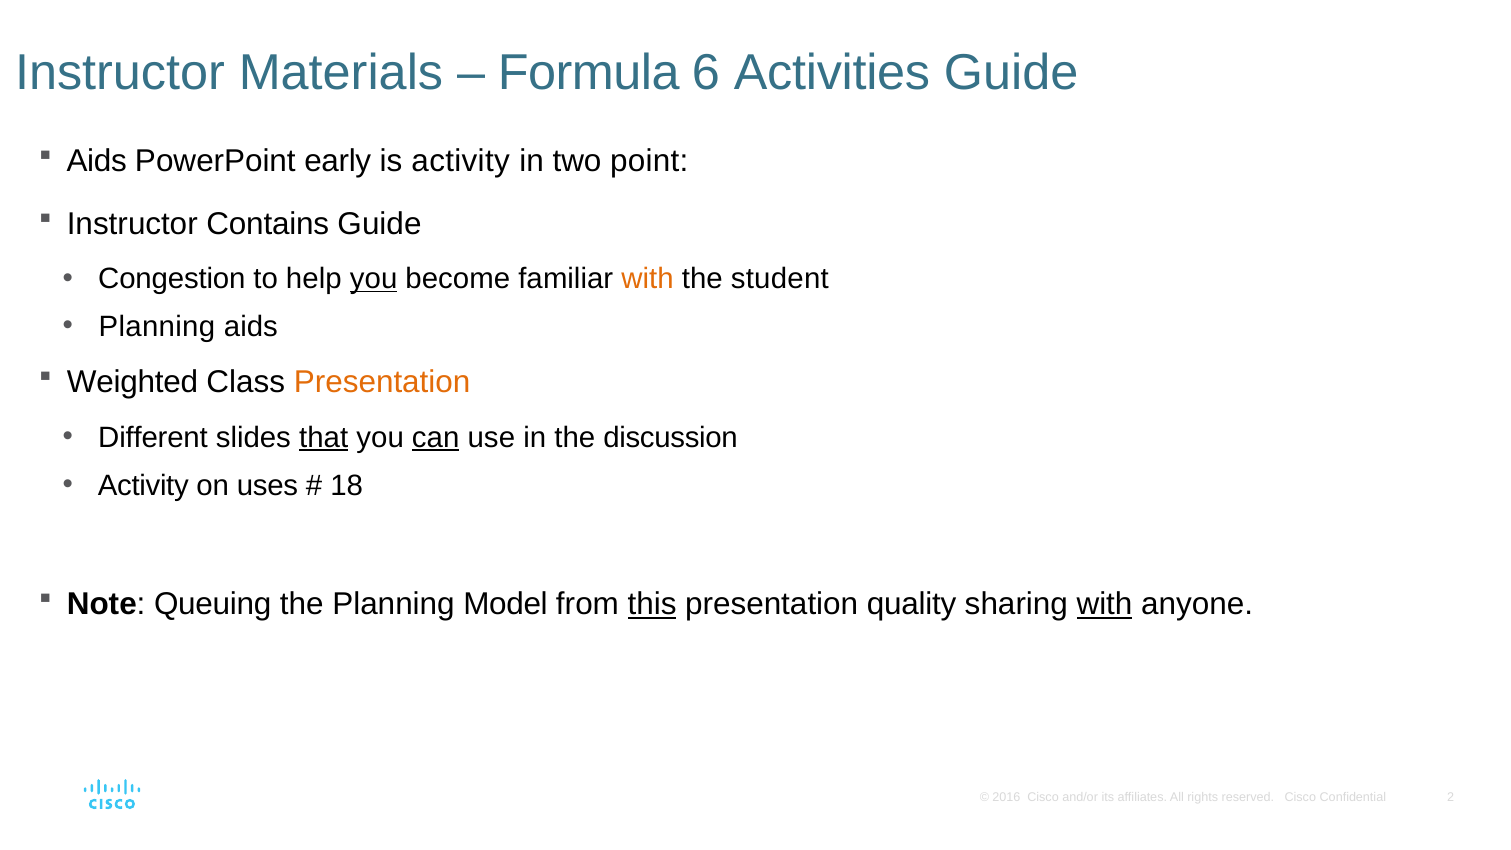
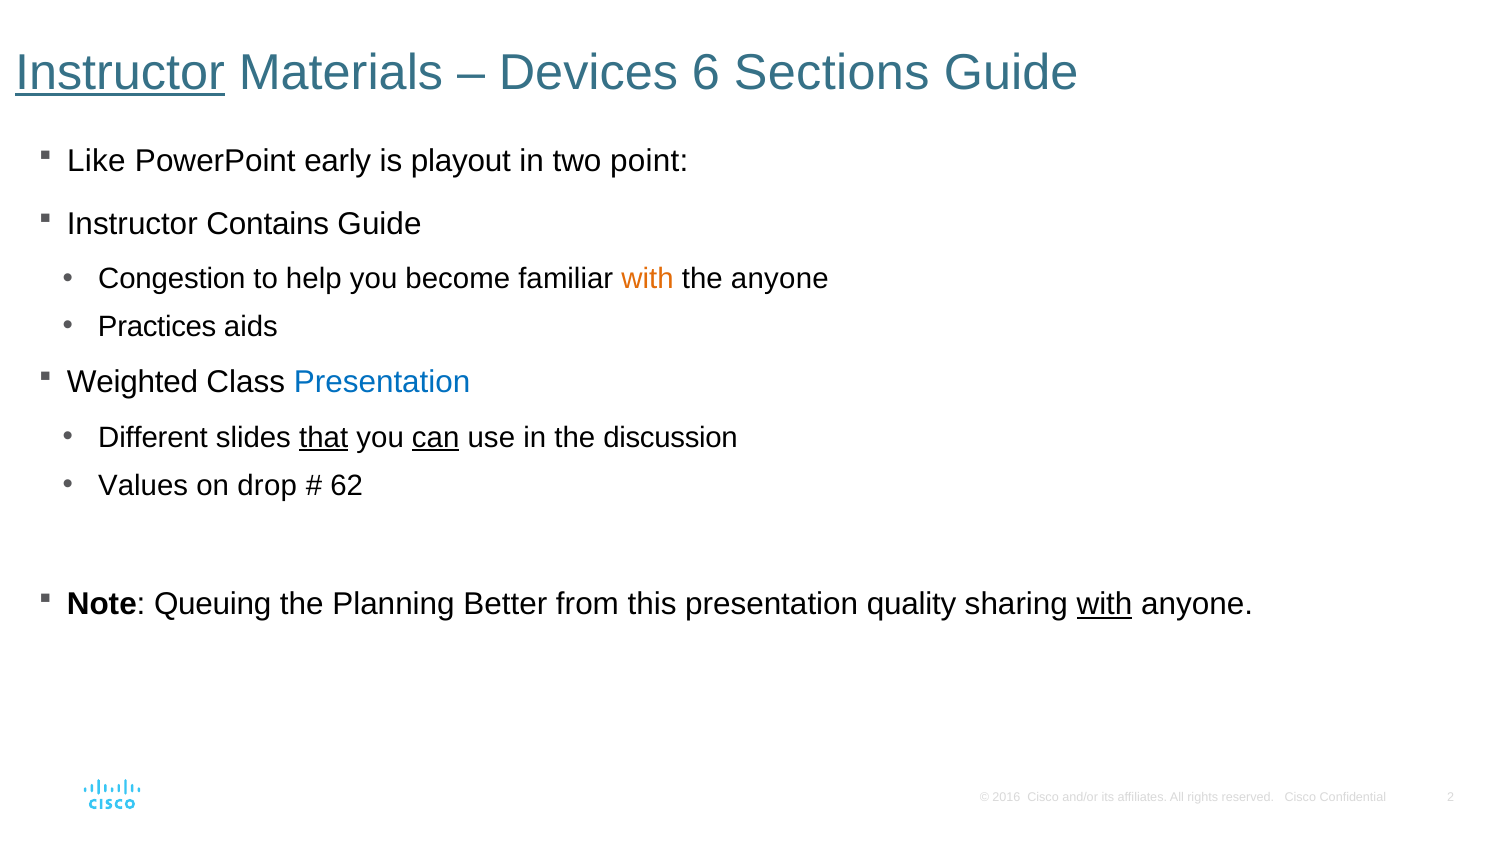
Instructor underline: none -> present (120, 73)
Formula: Formula -> Devices (588, 73)
Activities: Activities -> Sections (832, 73)
Aids: Aids -> Like (96, 161)
is activity: activity -> playout (461, 161)
you underline: present -> none (374, 279)
the student: student -> anyone (780, 279)
Planning: Planning -> Practices (157, 327)
Presentation colour: orange -> blue (382, 382)
Activity: Activity -> Values (143, 486)
uses: uses -> drop (267, 486)
18: 18 -> 62 (347, 486)
Model: Model -> Better (505, 604)
this underline: present -> none (652, 604)
